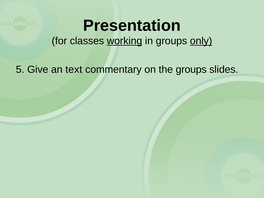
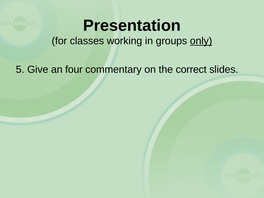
working underline: present -> none (125, 41)
text: text -> four (74, 70)
the groups: groups -> correct (191, 70)
